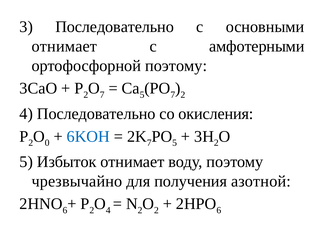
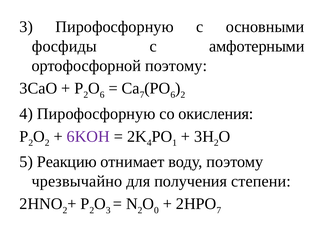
3 Последовательно: Последовательно -> Пирофосфорную (115, 27)
отнимает: отнимает -> фосфиды (64, 46)
7: 7 -> 6 (102, 95)
5: 5 -> 7 (142, 95)
7: 7 -> 6 (173, 95)
4 Последовательно: Последовательно -> Пирофосфорную (96, 114)
0: 0 -> 2 (47, 143)
6KOH colour: blue -> purple (88, 136)
7: 7 -> 4 (149, 143)
5: 5 -> 1 (175, 143)
Избыток: Избыток -> Реакцию (67, 162)
азотной: азотной -> степени (261, 181)
6: 6 -> 2 (65, 210)
4: 4 -> 3 (108, 210)
2: 2 -> 0 (156, 210)
6: 6 -> 7 (219, 210)
